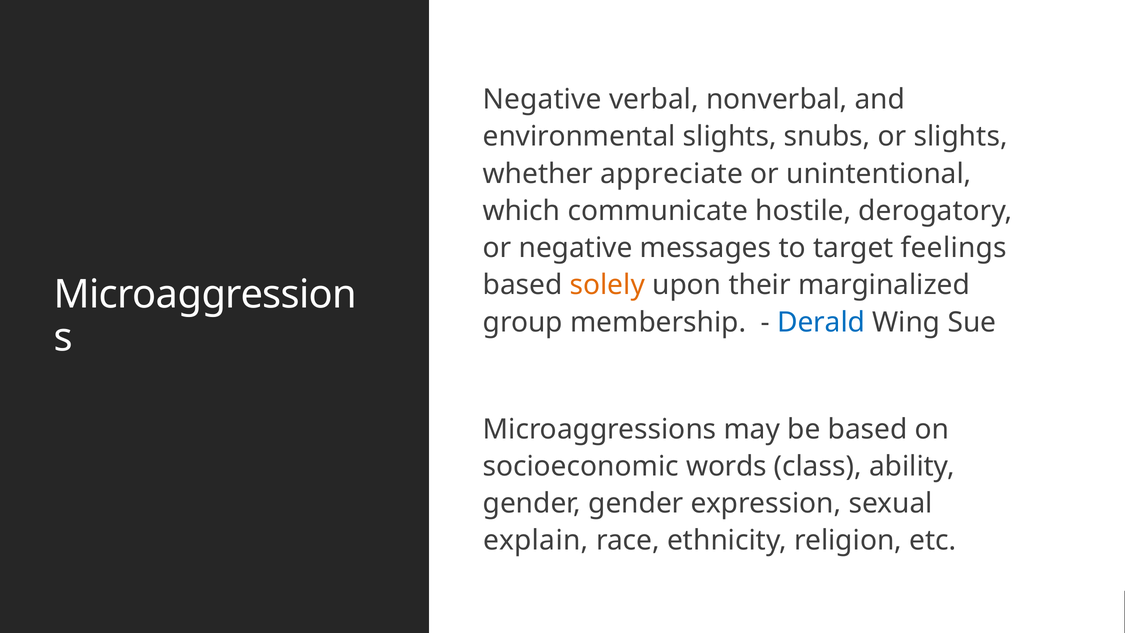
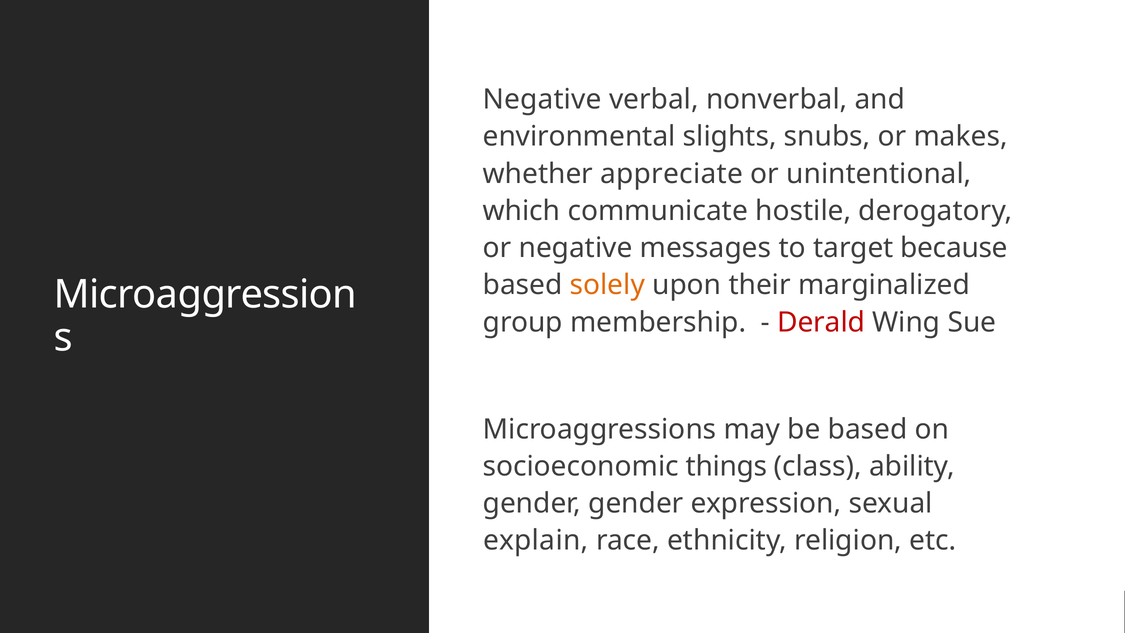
or slights: slights -> makes (961, 137)
feelings: feelings -> because (954, 248)
Derald colour: blue -> red (821, 322)
words: words -> things (726, 466)
